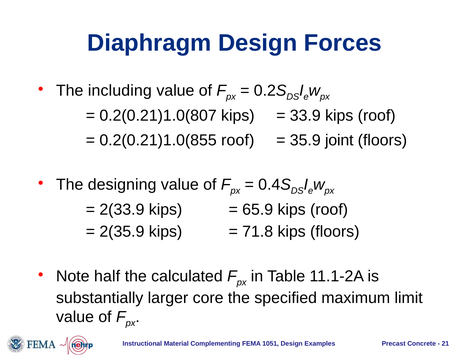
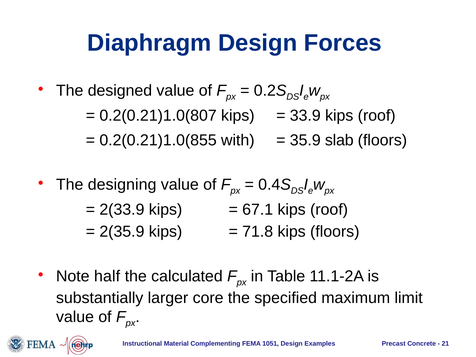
including: including -> designed (120, 91)
0.2(0.21)1.0(855 roof: roof -> with (238, 140)
joint: joint -> slab (339, 140)
65.9: 65.9 -> 67.1 (258, 210)
